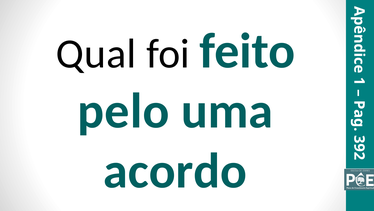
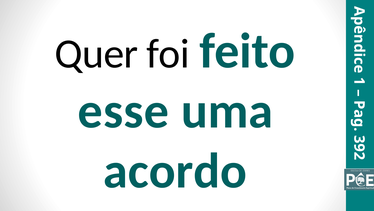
Qual: Qual -> Quer (96, 54)
pelo: pelo -> esse (123, 111)
